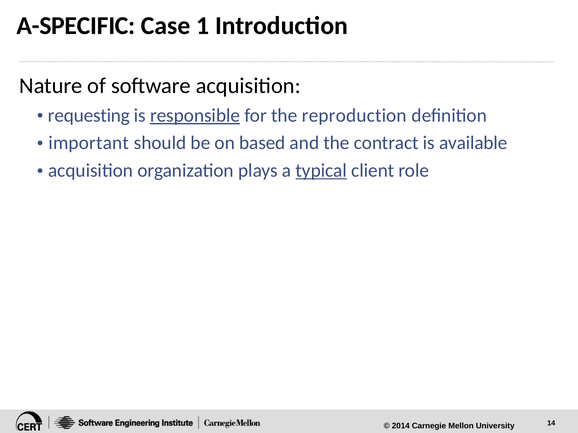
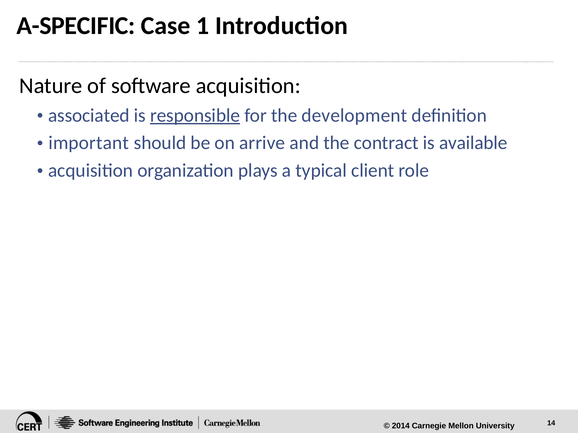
requesting: requesting -> associated (89, 116)
reproduction: reproduction -> development (354, 116)
based: based -> arrive (262, 143)
typical underline: present -> none (321, 171)
